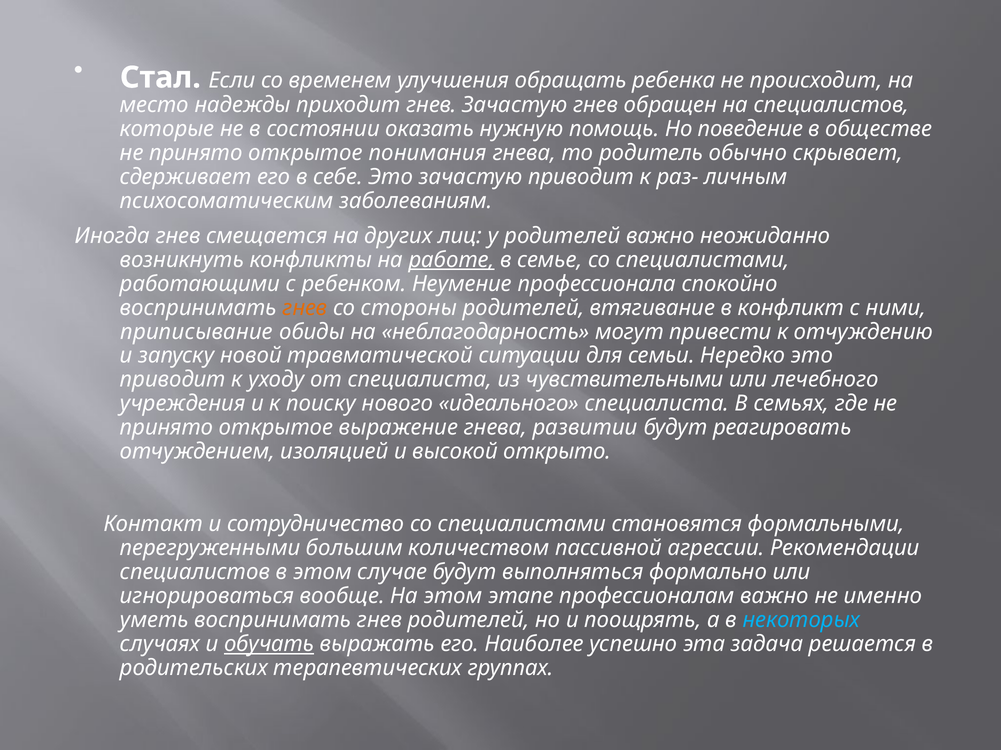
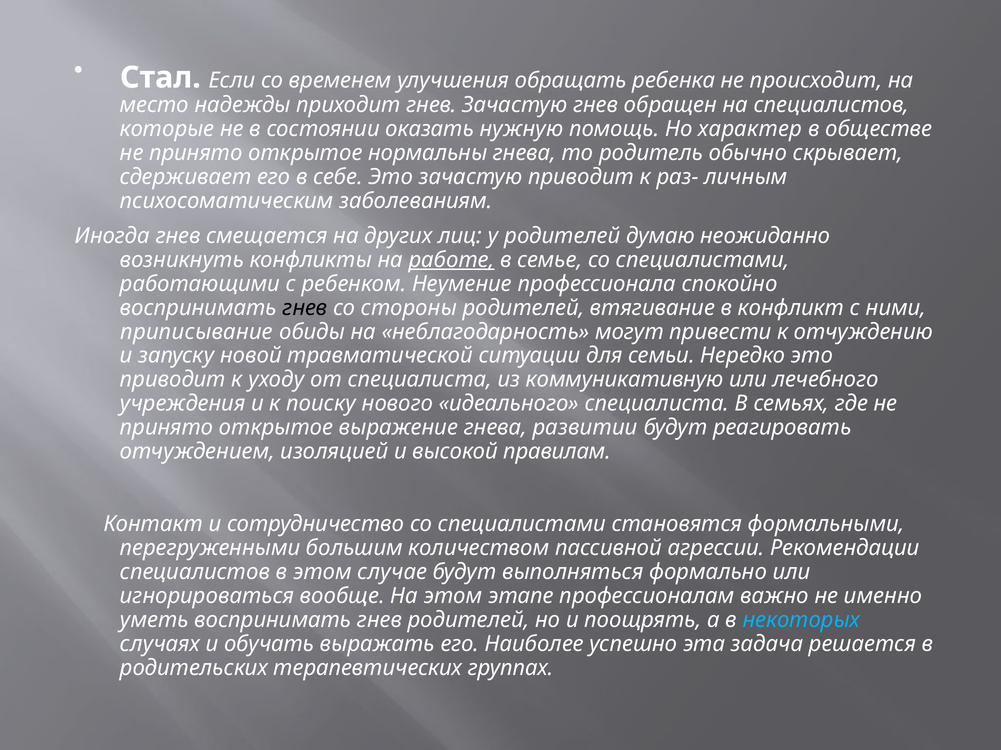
поведение: поведение -> характер (750, 129)
понимания: понимания -> нормальны (428, 153)
родителей важно: важно -> думаю (660, 236)
гнев colour: orange -> black (305, 308)
чувствительными: чувствительными -> коммуникативную (625, 380)
открыто: открыто -> правилам (557, 452)
обучать underline: present -> none (269, 645)
